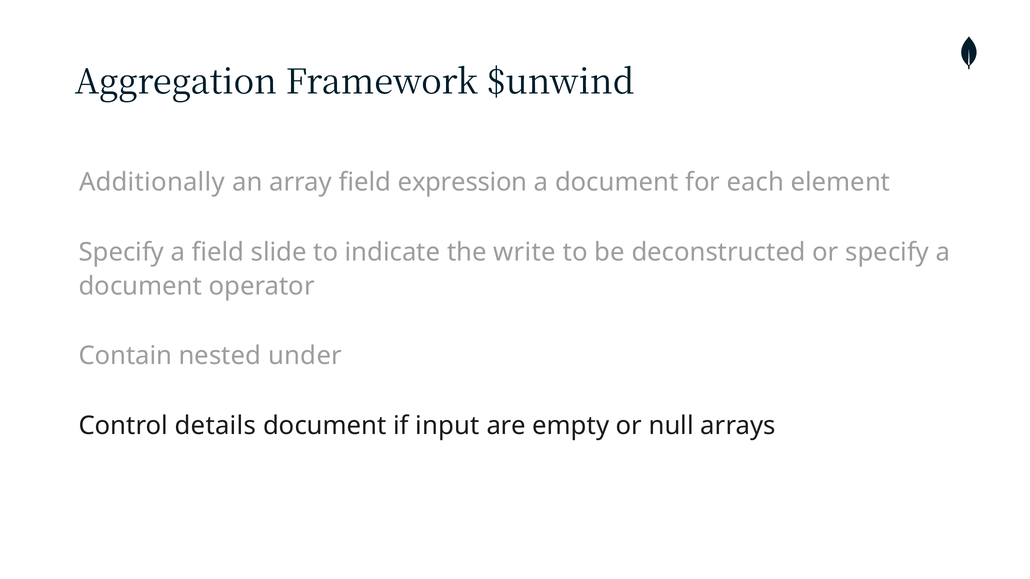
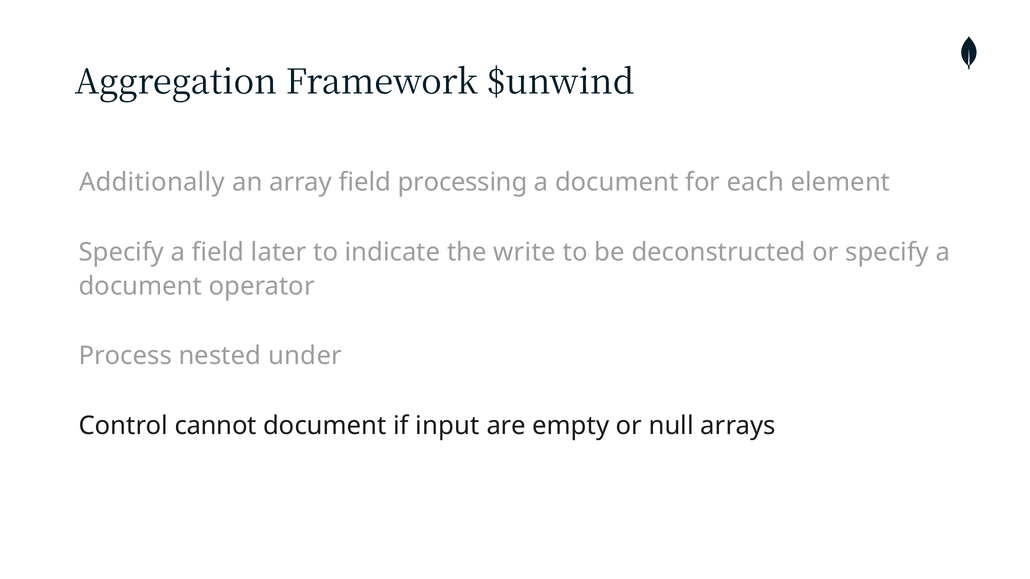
expression: expression -> processing (463, 183)
slide: slide -> later (279, 252)
Contain: Contain -> Process (125, 356)
details: details -> cannot (216, 426)
